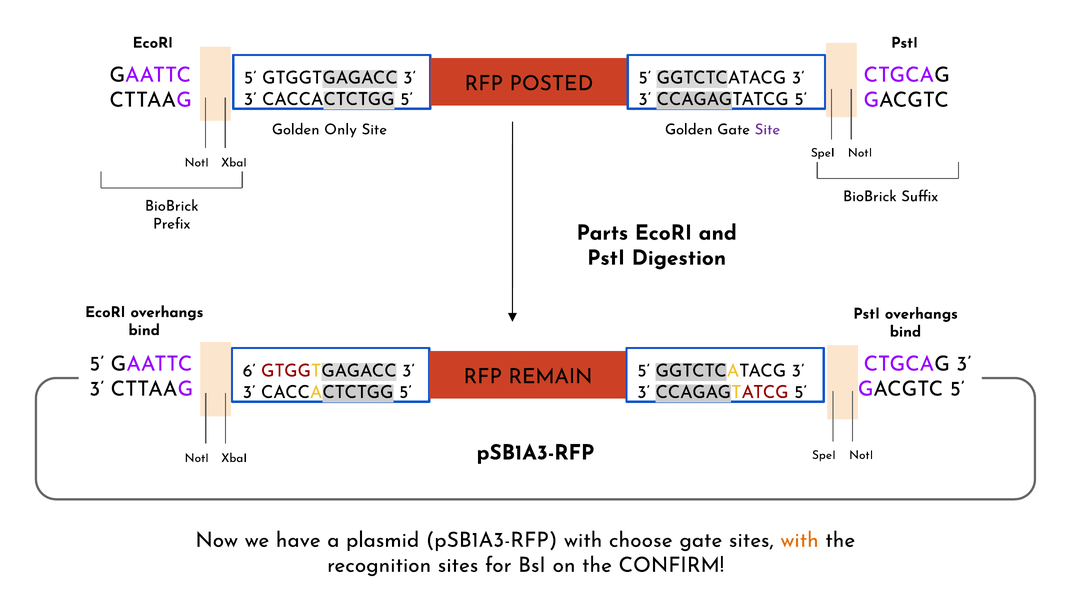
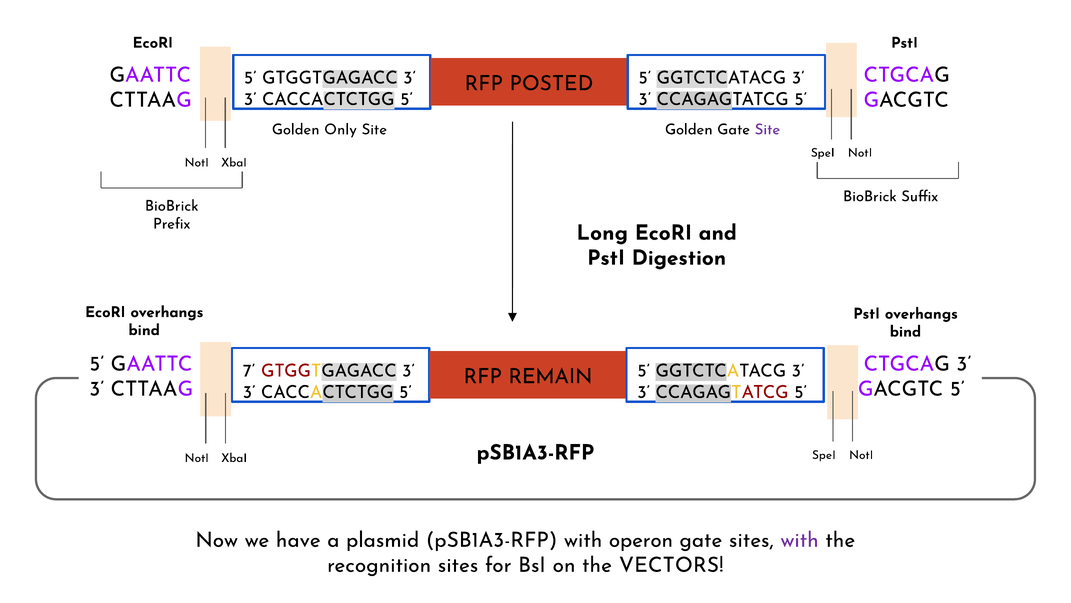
Parts: Parts -> Long (602, 233)
6: 6 -> 7 (249, 370)
choose: choose -> operon (641, 539)
with colour: orange -> purple (800, 539)
CONFIRM: CONFIRM -> VECTORS (671, 564)
